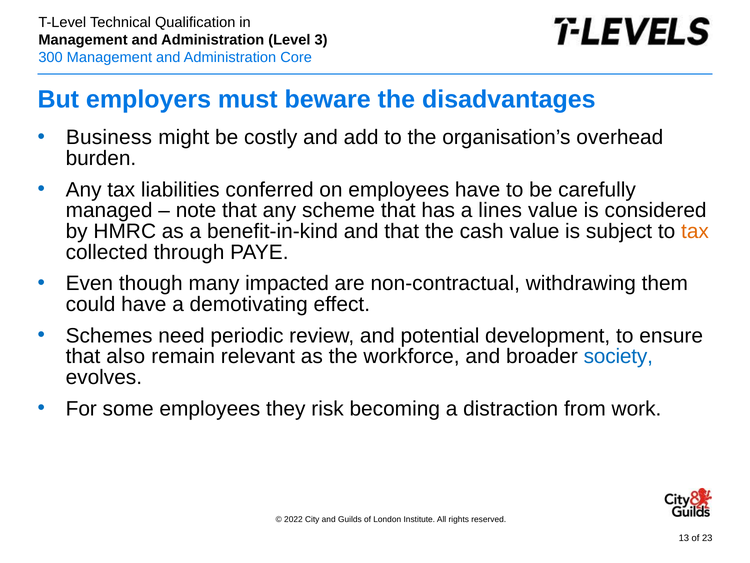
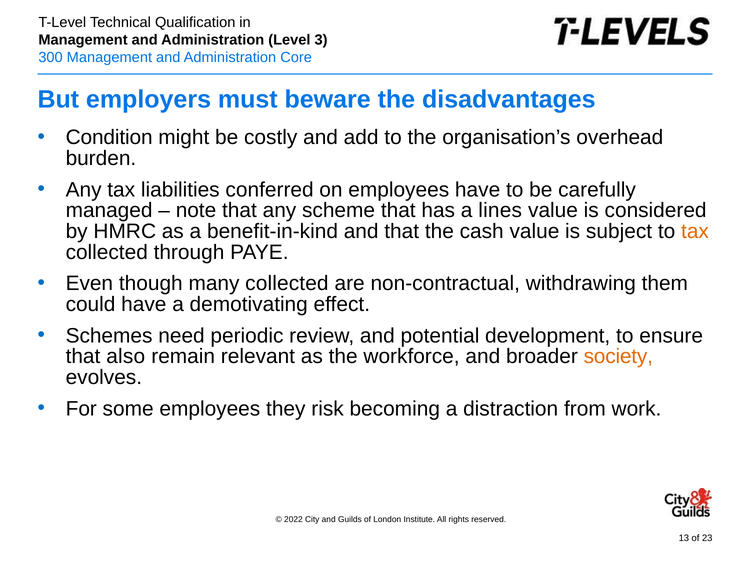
Business: Business -> Condition (109, 137)
many impacted: impacted -> collected (287, 283)
society colour: blue -> orange (618, 356)
